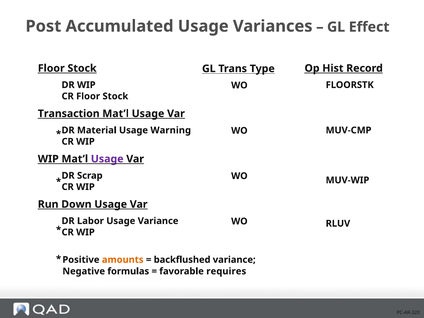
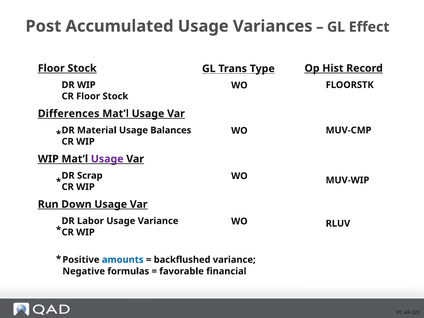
Transaction: Transaction -> Differences (69, 114)
Warning: Warning -> Balances (171, 130)
amounts colour: orange -> blue (123, 260)
requires: requires -> financial (226, 271)
